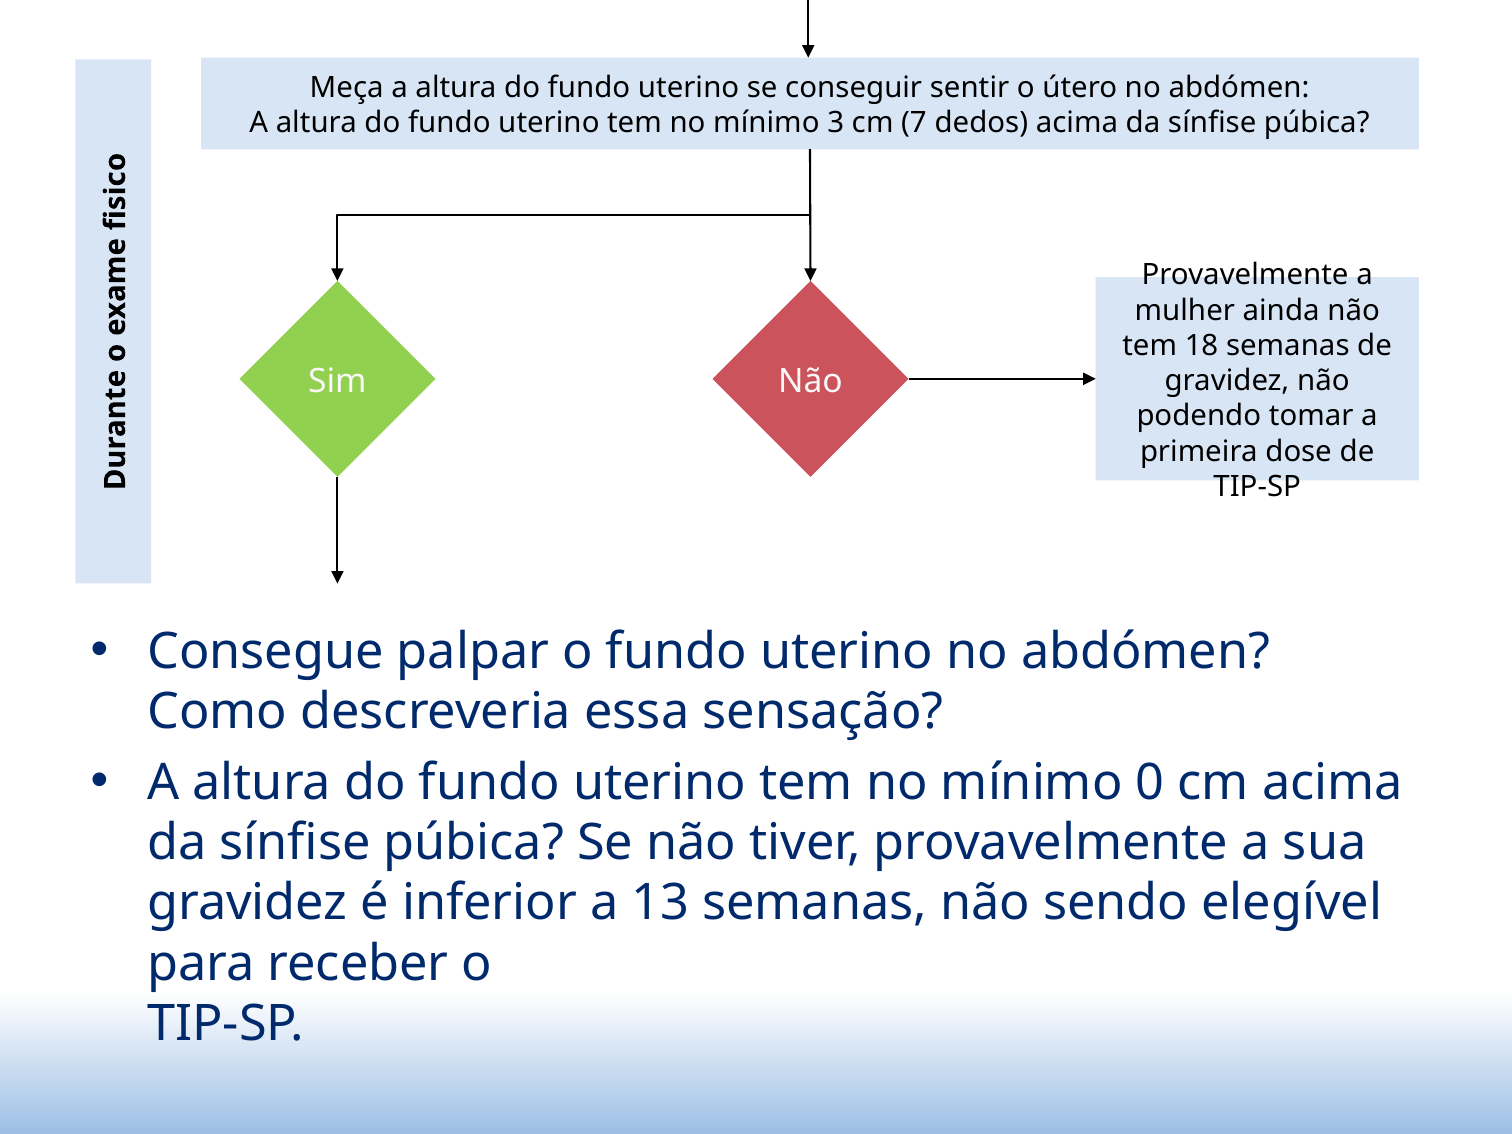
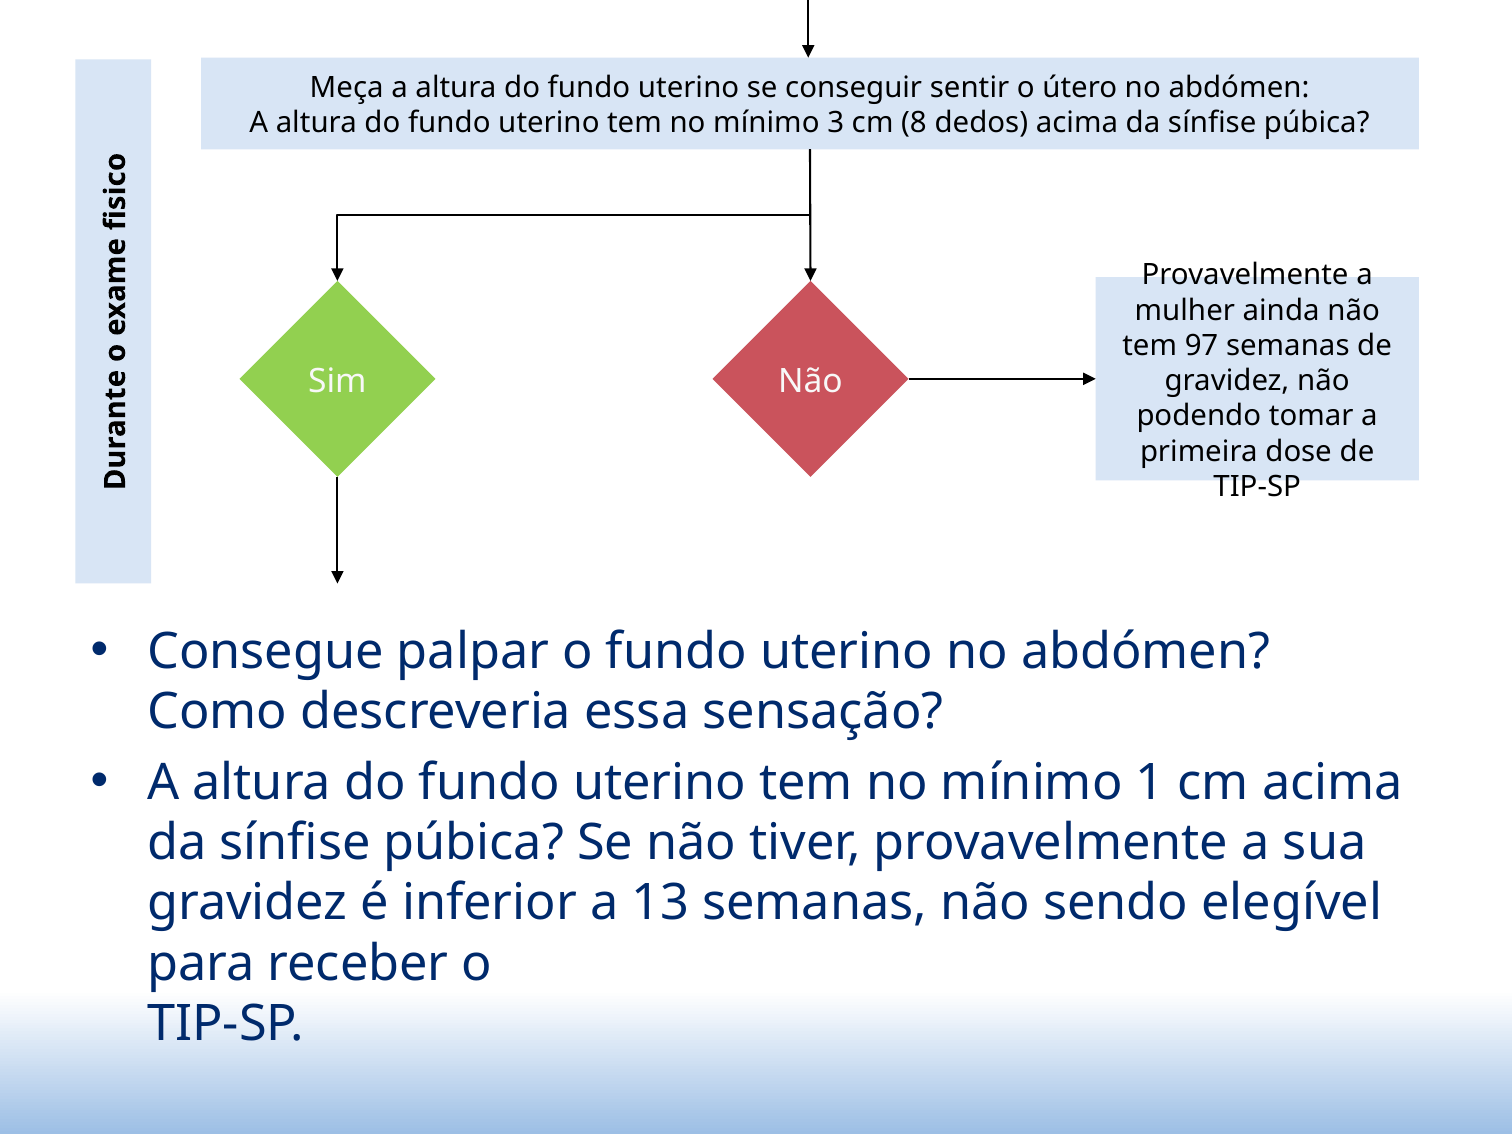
7: 7 -> 8 (914, 123)
18: 18 -> 97 (1202, 346)
0: 0 -> 1 (1150, 782)
